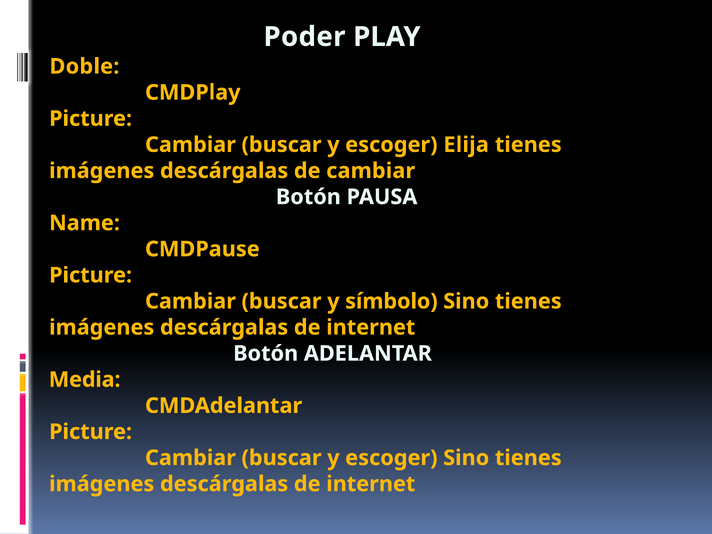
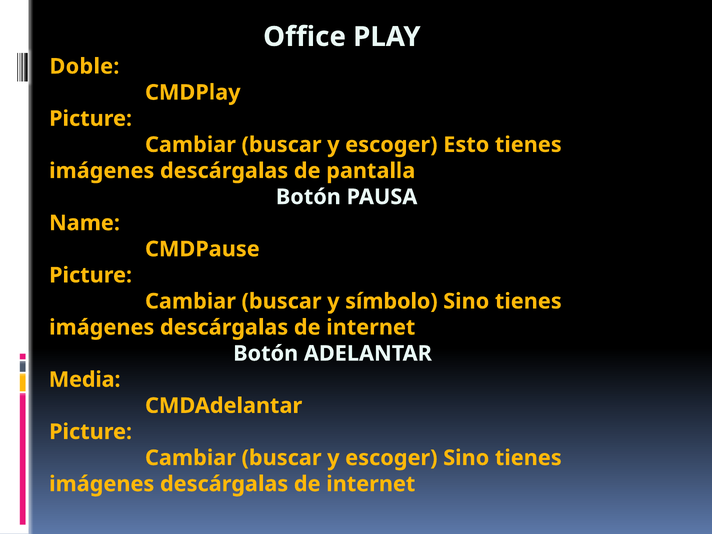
Poder: Poder -> Office (305, 37)
Elija: Elija -> Esto (466, 145)
de cambiar: cambiar -> pantalla (371, 171)
